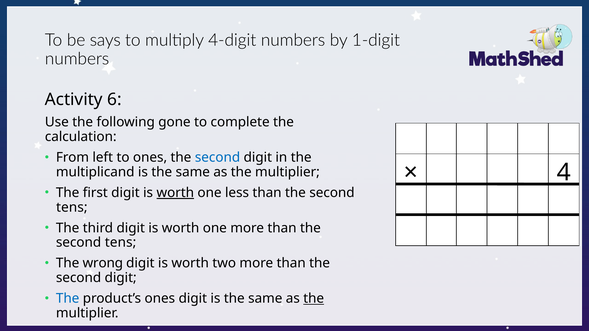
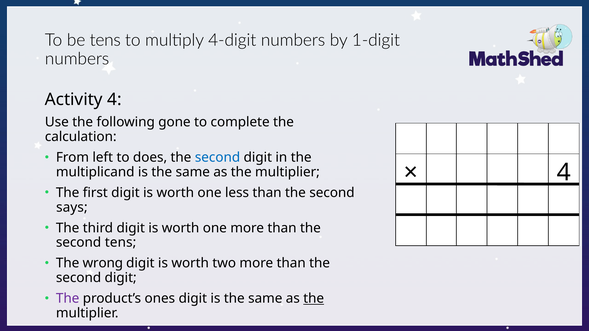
be says: says -> tens (105, 40)
Activity 6: 6 -> 4 (114, 100)
to ones: ones -> does (150, 158)
worth underline: present -> none (175, 193)
tens: tens -> says (72, 207)
The colour: blue -> purple (68, 299)
